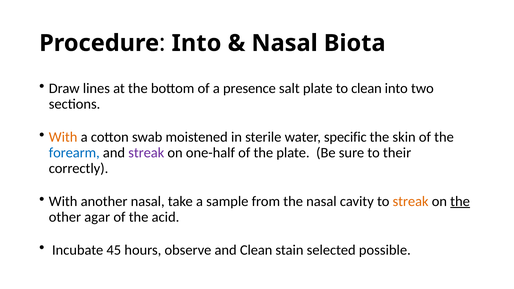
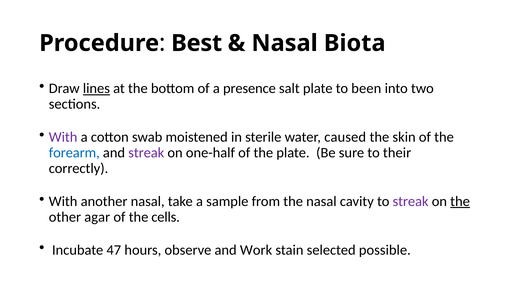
Into: Into -> Best (197, 43)
lines underline: none -> present (96, 89)
to clean: clean -> been (366, 89)
With colour: orange -> purple (63, 137)
specific: specific -> caused (345, 137)
streak colour: orange -> purple (411, 201)
acid: acid -> cells (166, 217)
45: 45 -> 47 (114, 250)
and Clean: Clean -> Work (256, 250)
